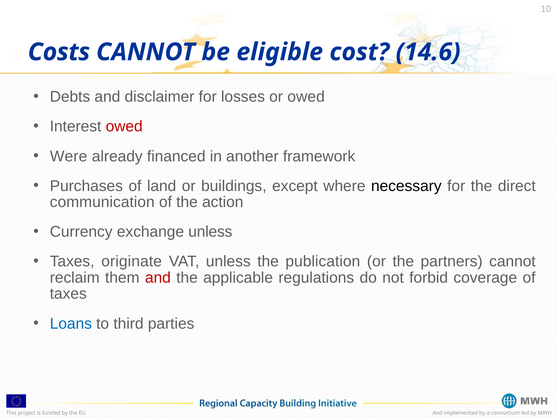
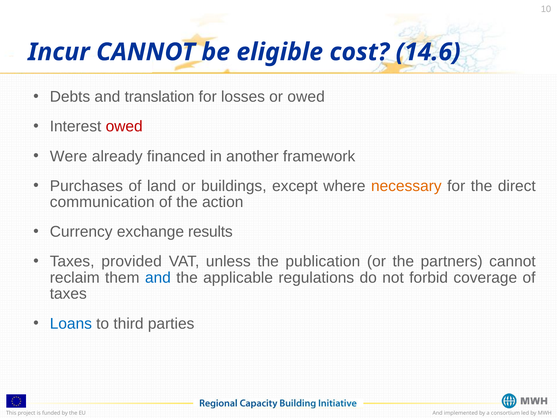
Costs: Costs -> Incur (59, 52)
disclaimer: disclaimer -> translation (160, 97)
necessary colour: black -> orange (406, 186)
exchange unless: unless -> results (210, 232)
originate: originate -> provided (132, 261)
and colour: red -> blue (158, 278)
